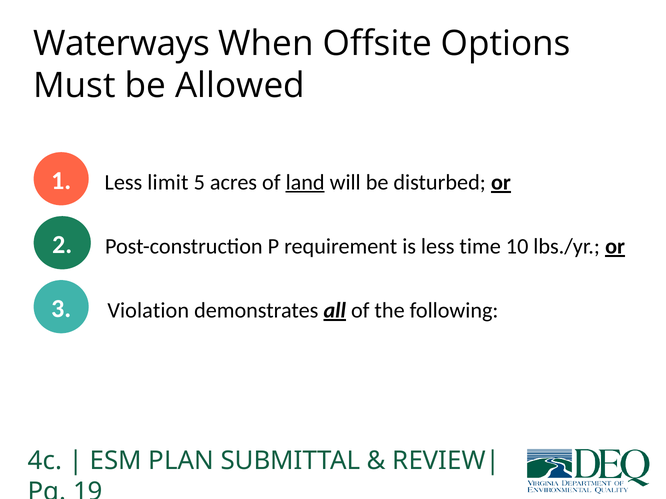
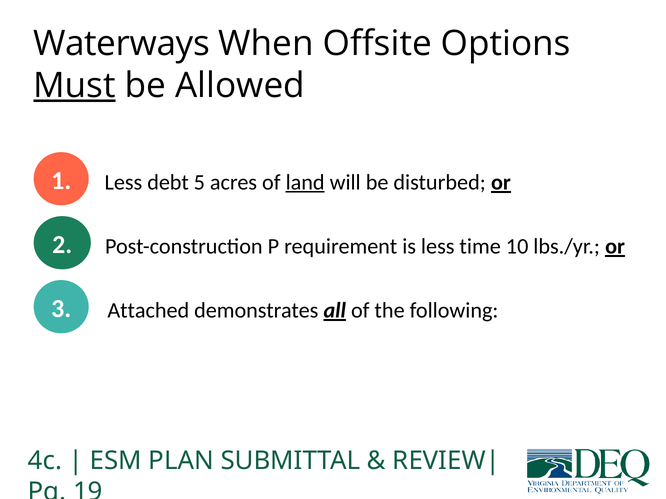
Must underline: none -> present (74, 86)
limit: limit -> debt (168, 182)
Violation: Violation -> Attached (148, 311)
